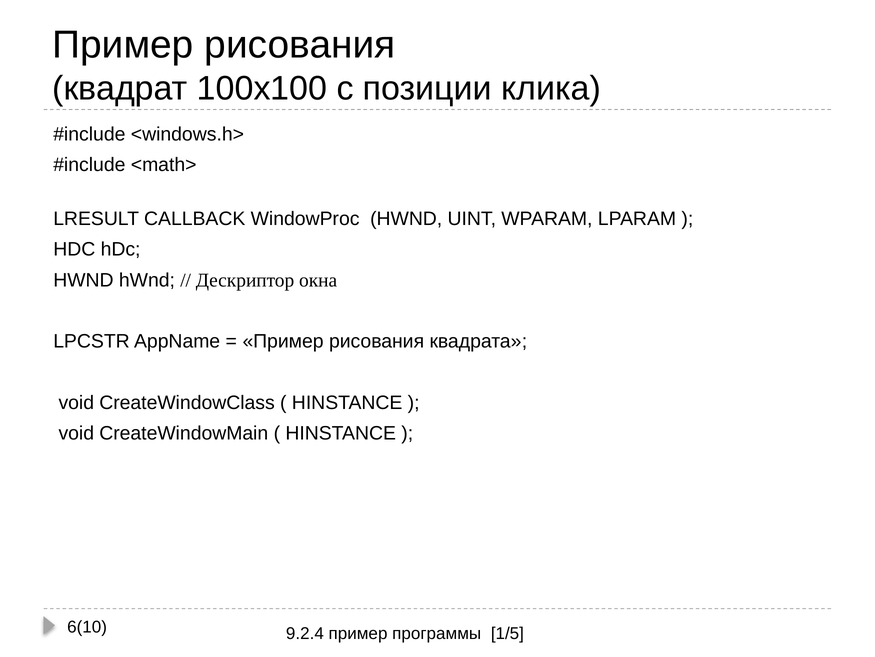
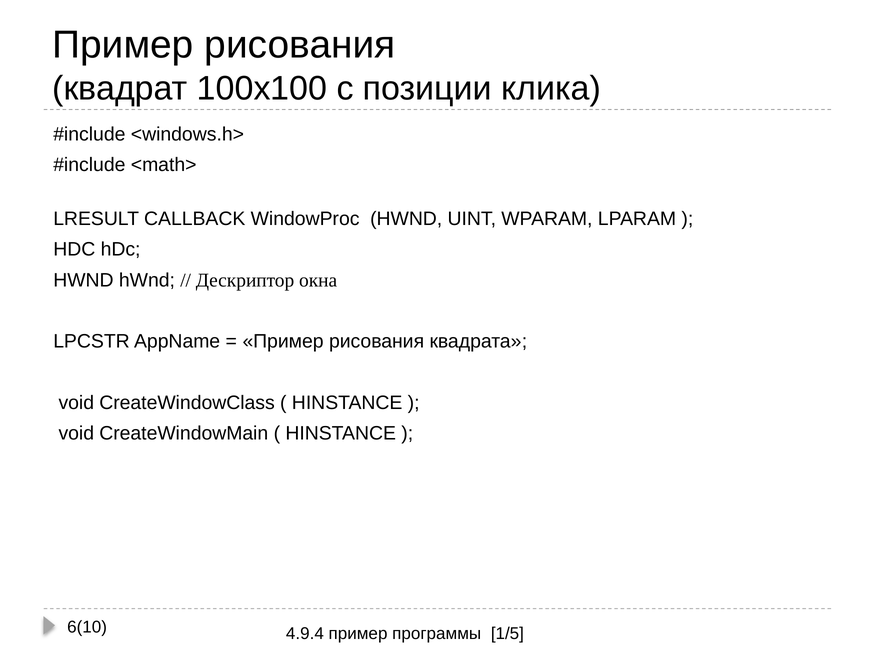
9.2.4: 9.2.4 -> 4.9.4 (305, 633)
